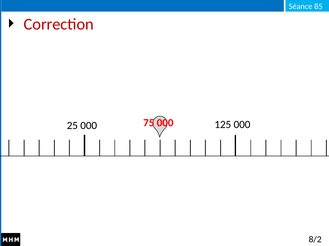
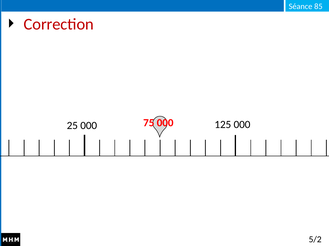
8/2: 8/2 -> 5/2 (315, 240)
